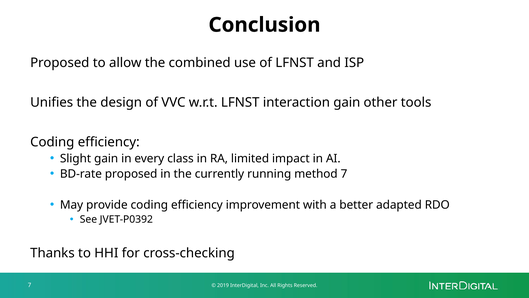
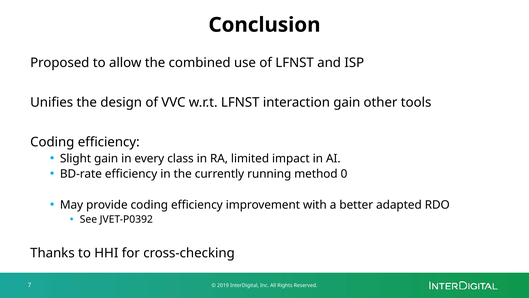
BD-rate proposed: proposed -> efficiency (131, 174)
method 7: 7 -> 0 (344, 174)
